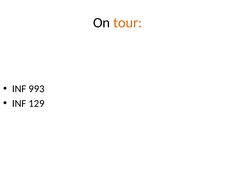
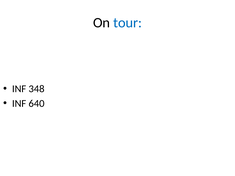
tour colour: orange -> blue (128, 23)
993: 993 -> 348 (37, 89)
129: 129 -> 640 (37, 104)
